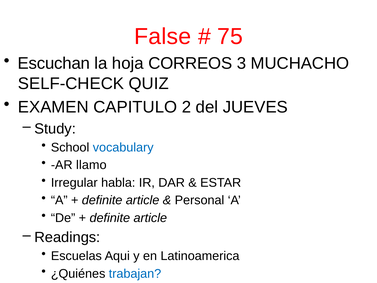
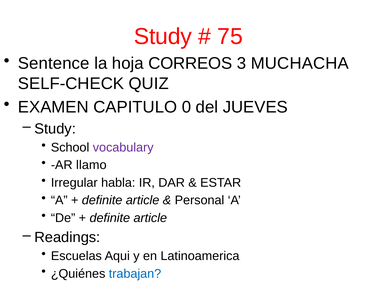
False: False -> Study (163, 36)
Escuchan: Escuchan -> Sentence (54, 63)
MUCHACHO: MUCHACHO -> MUCHACHA (300, 63)
2: 2 -> 0 (186, 107)
vocabulary colour: blue -> purple (123, 147)
